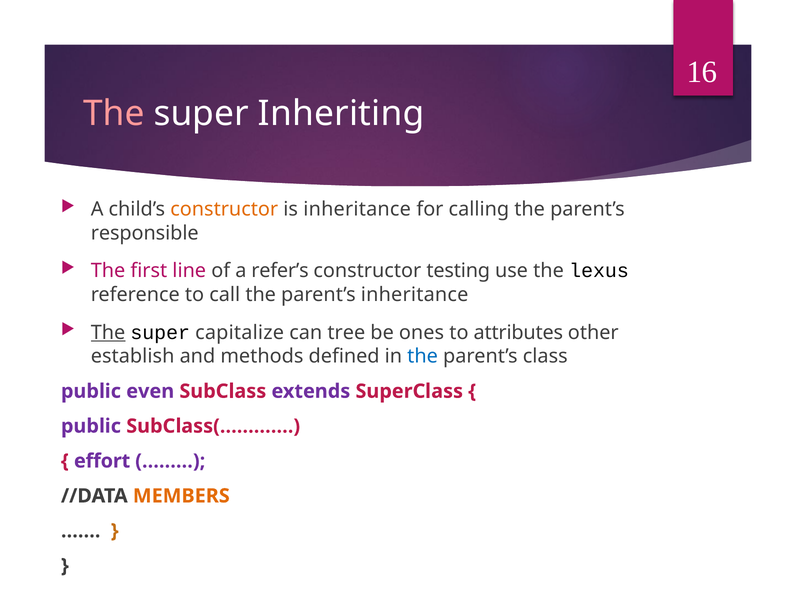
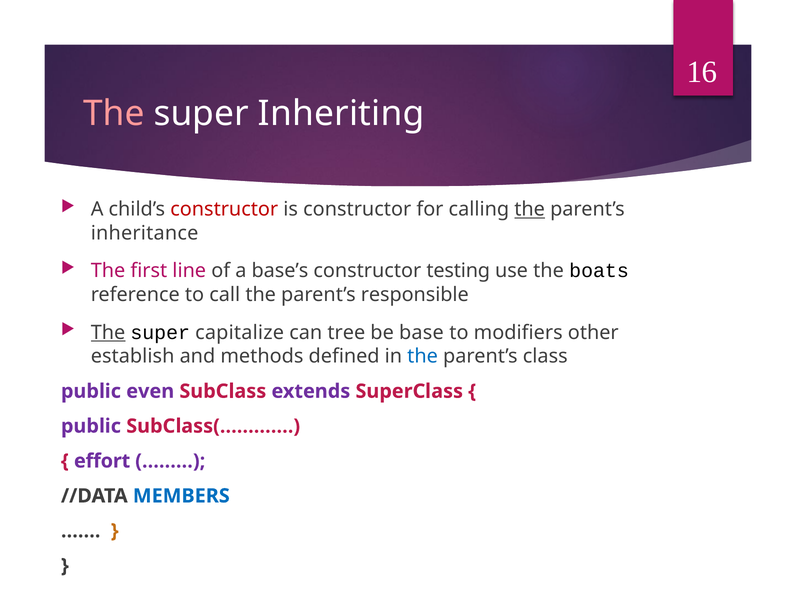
constructor colour: orange -> red (224, 209)
is inheritance: inheritance -> constructor (357, 209)
the underline: none -> present (530, 209)
responsible: responsible -> inheritance (145, 233)
refer’s: refer’s -> base’s (280, 271)
lexus: lexus -> boats (599, 271)
parent’s inheritance: inheritance -> responsible (415, 295)
ones: ones -> base (421, 333)
attributes: attributes -> modifiers (518, 333)
MEMBERS colour: orange -> blue (181, 496)
